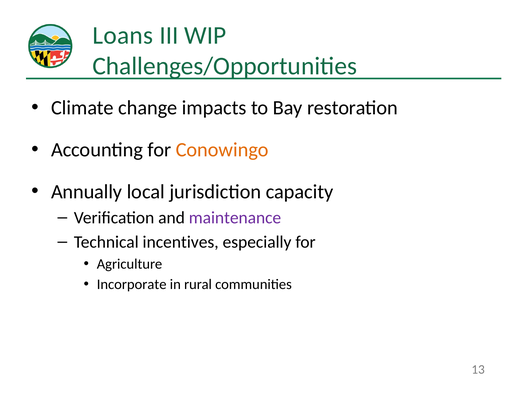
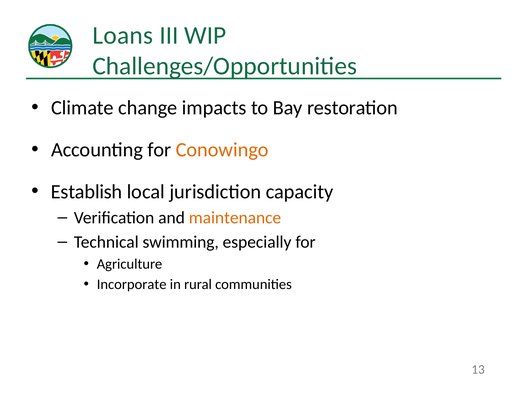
Annually: Annually -> Establish (87, 191)
maintenance colour: purple -> orange (235, 217)
incentives: incentives -> swimming (181, 242)
